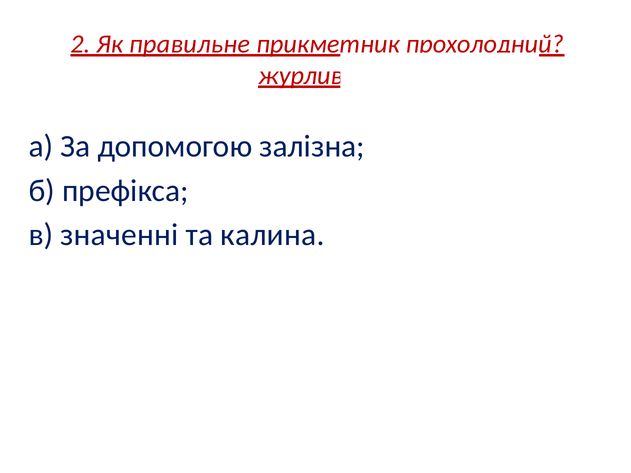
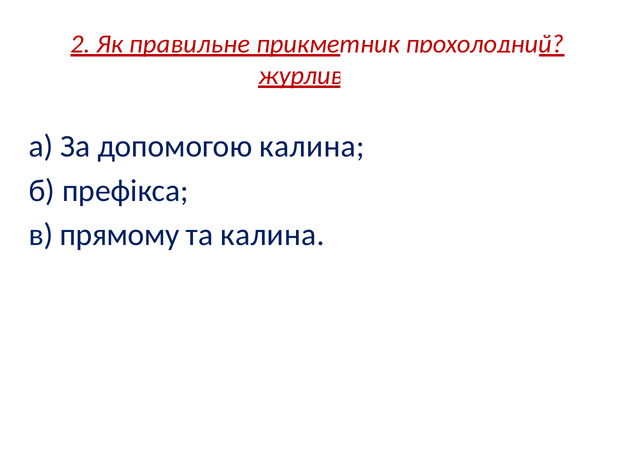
допомогою залізна: залізна -> калина (312, 147)
значенні: значенні -> прямому (120, 235)
